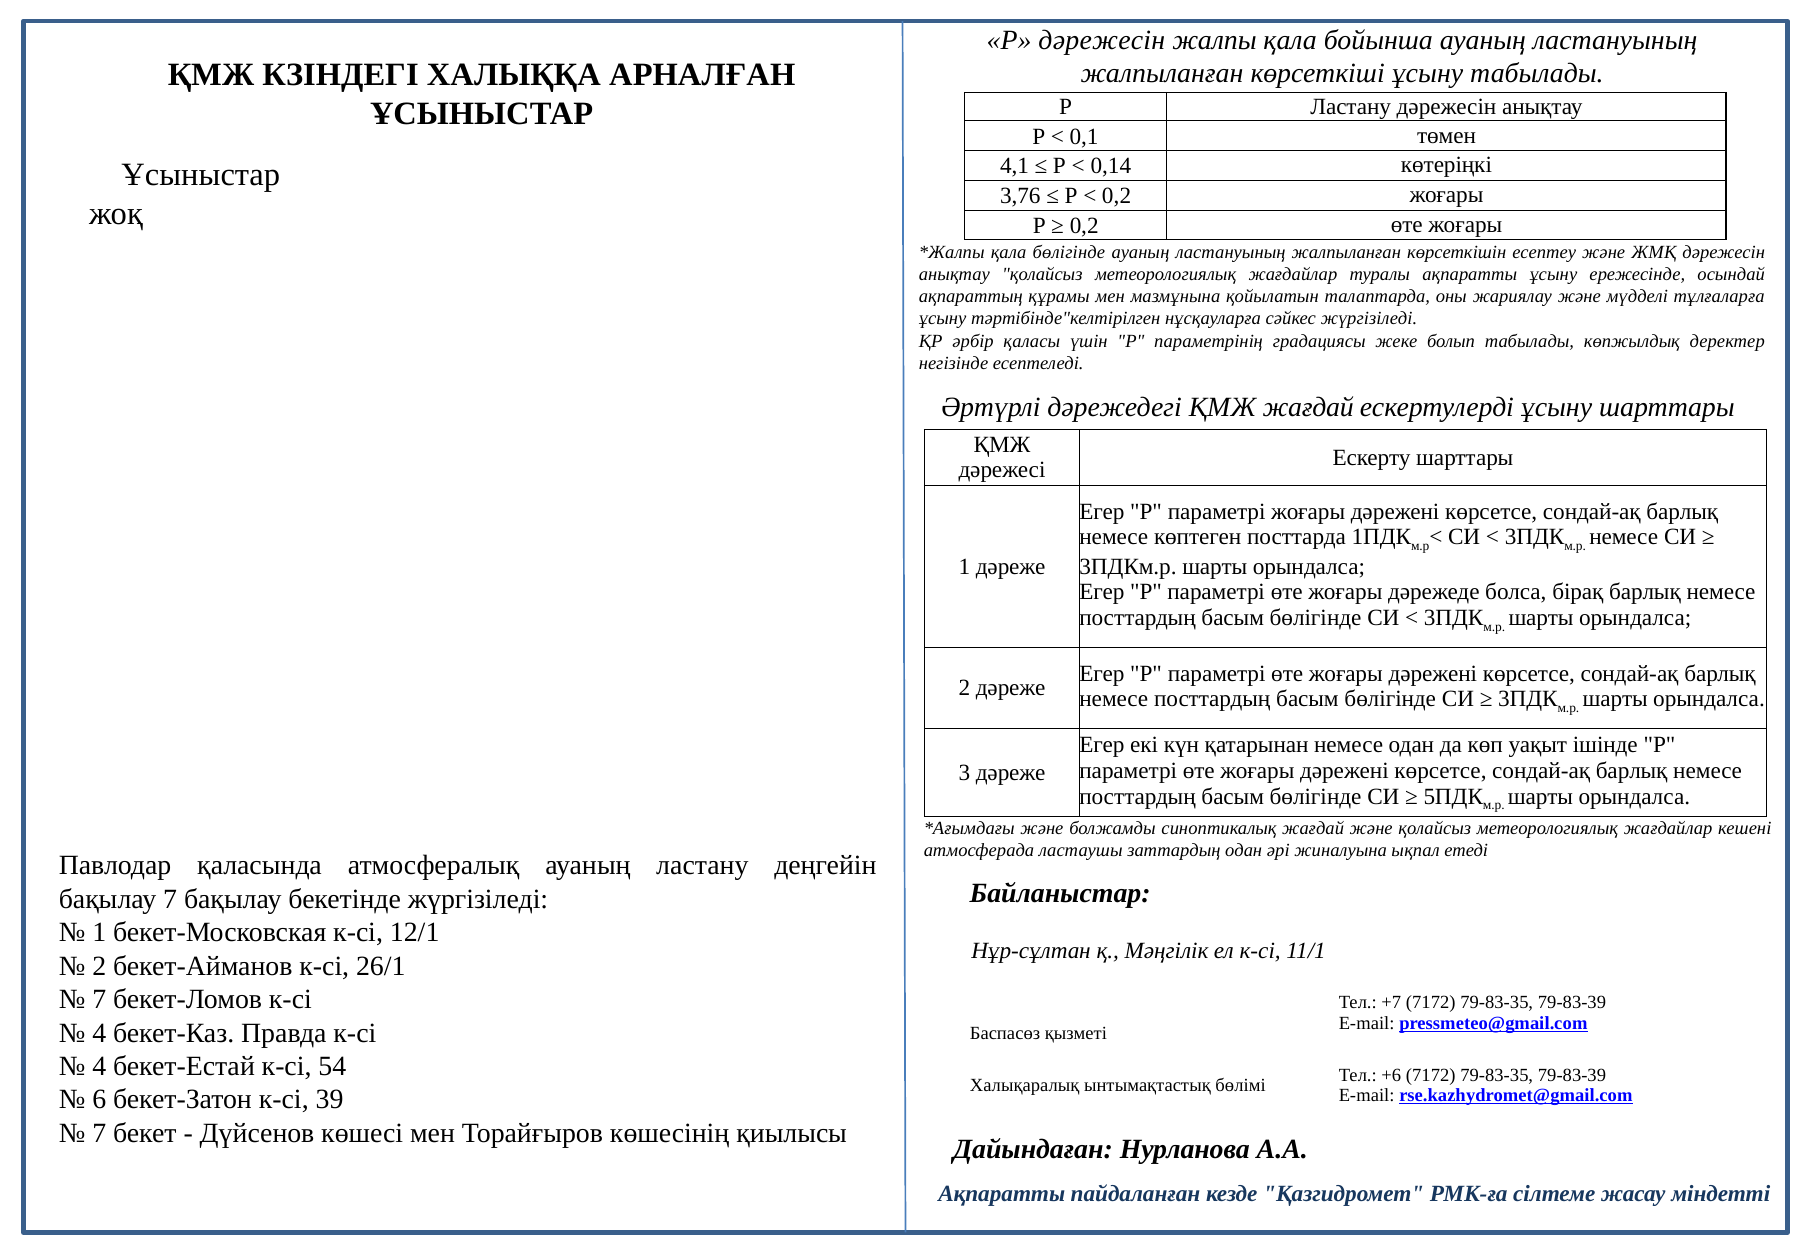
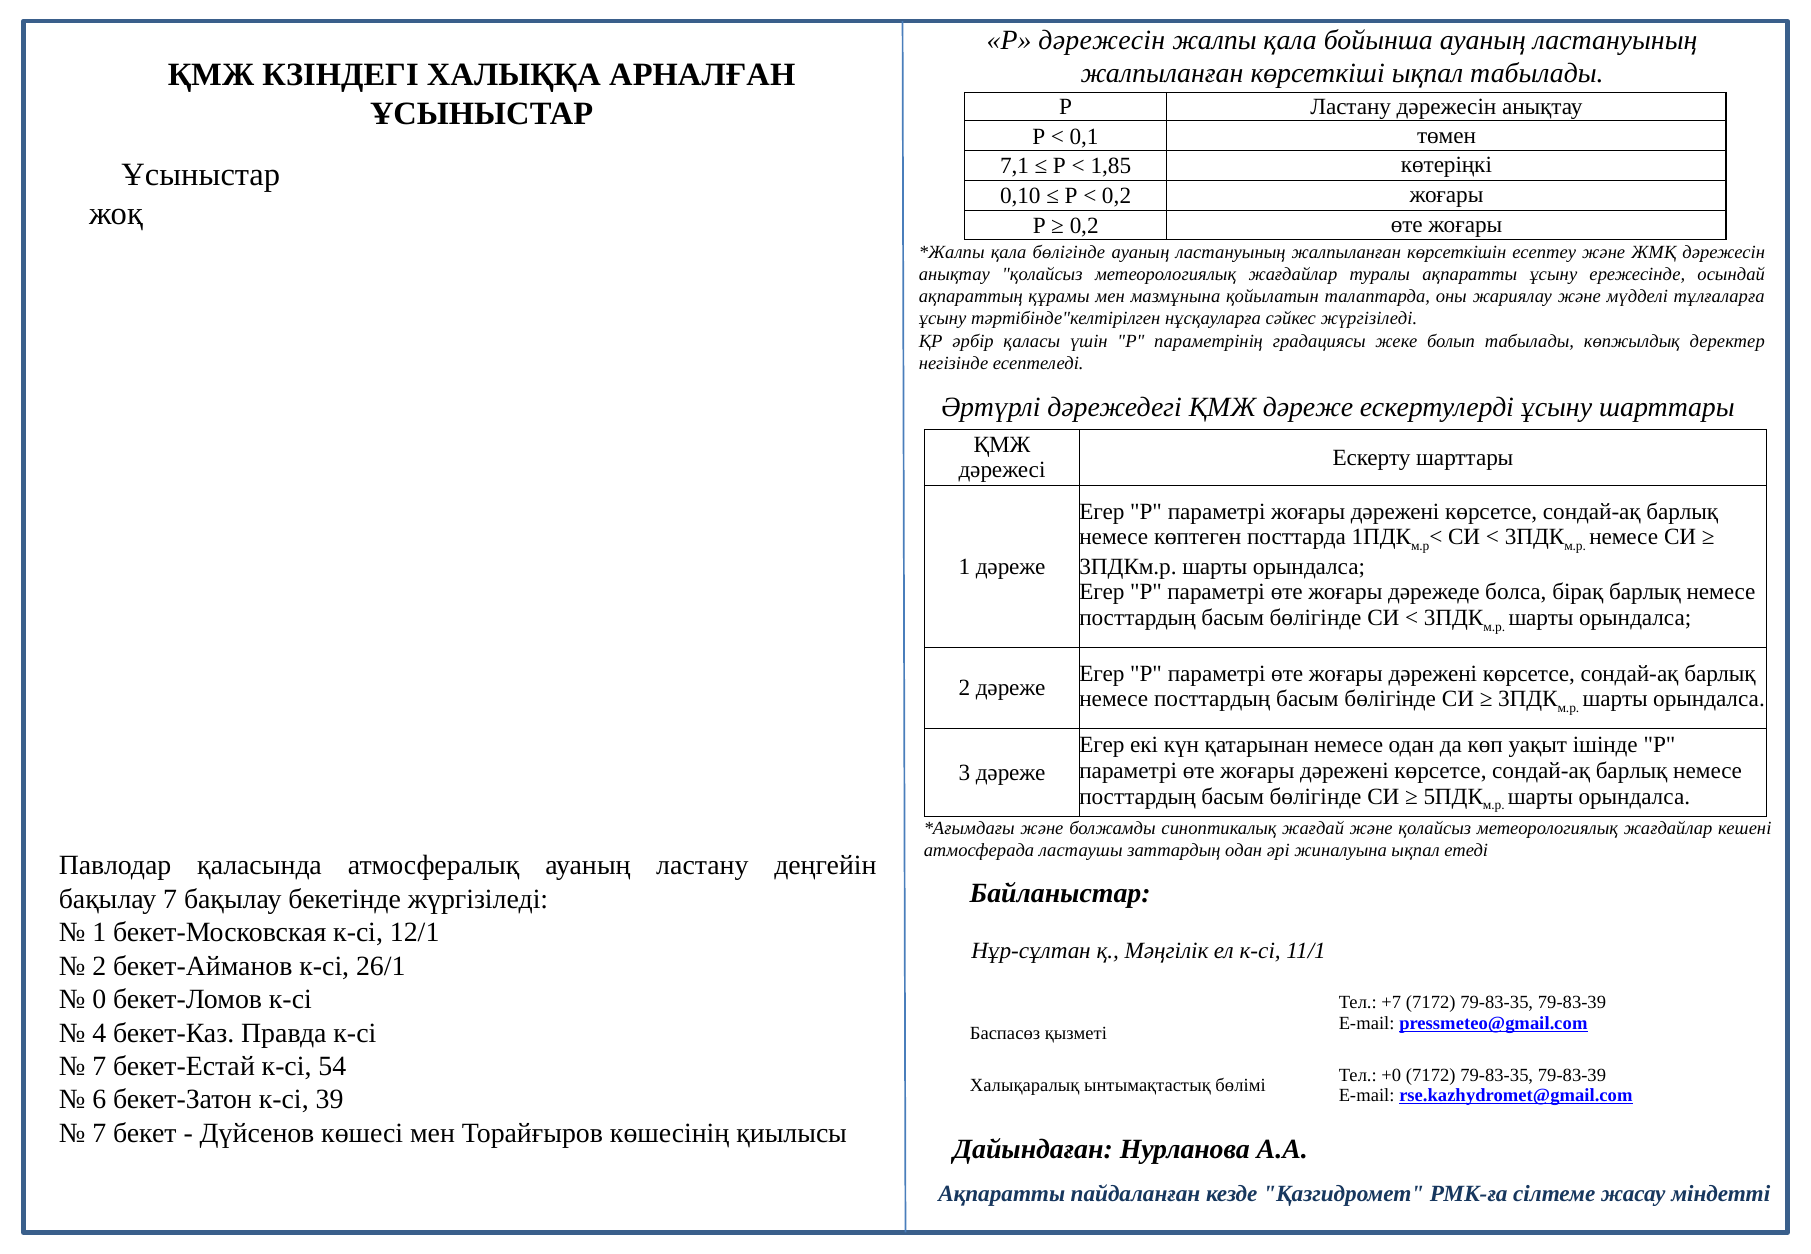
көрсеткіші ұсыну: ұсыну -> ықпал (1428, 73)
4,1: 4,1 -> 7,1 (1015, 166)
0,14: 0,14 -> 1,85 (1111, 166)
3,76: 3,76 -> 0,10 (1020, 196)
ҚМЖ жағдай: жағдай -> дәреже (1308, 407)
7: 7 -> 0 (99, 999)
4: 4 -> 7 (99, 1066)
+6: +6 -> +0 (1391, 1075)
